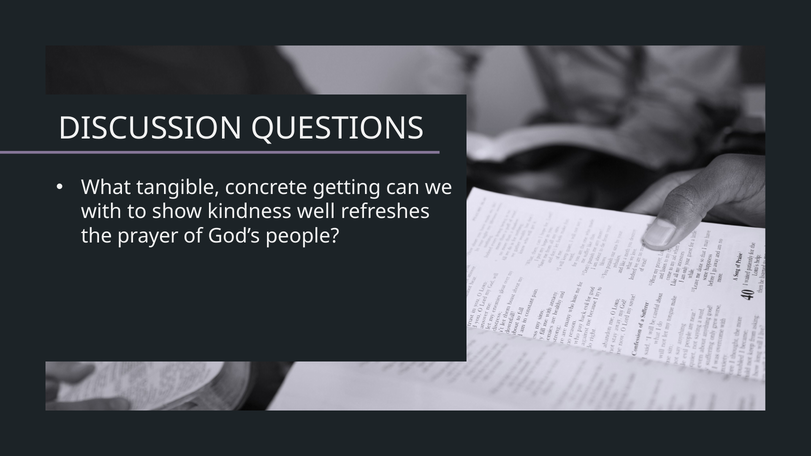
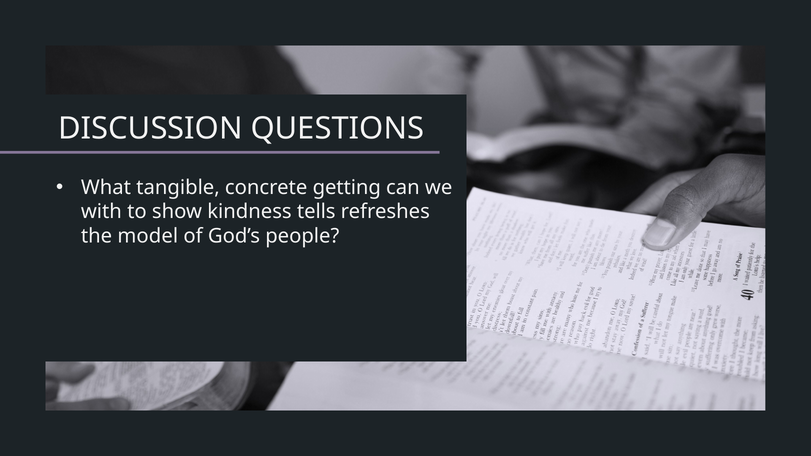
well: well -> tells (316, 212)
prayer: prayer -> model (148, 236)
